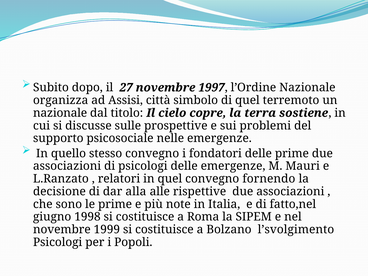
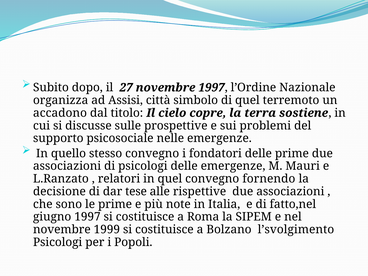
nazionale: nazionale -> accadono (60, 113)
alla: alla -> tese (136, 191)
giugno 1998: 1998 -> 1997 (87, 217)
